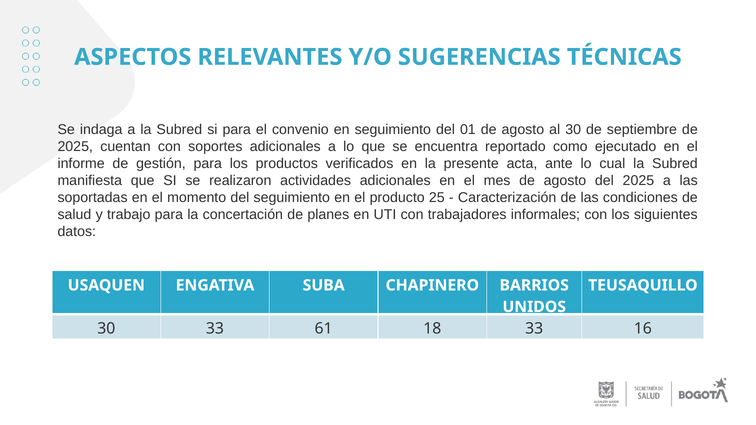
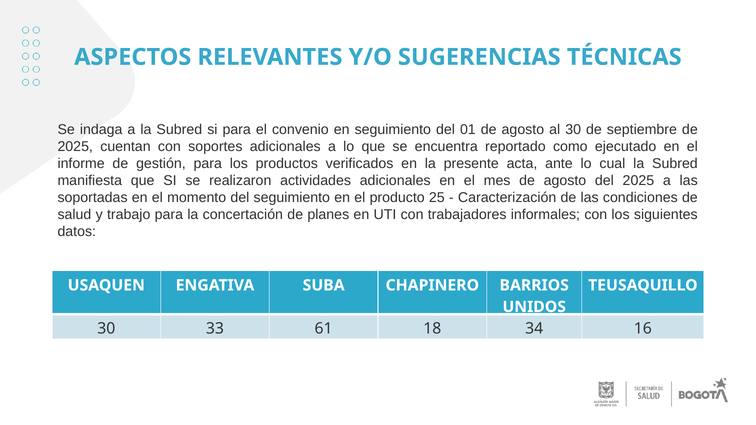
18 33: 33 -> 34 (534, 329)
